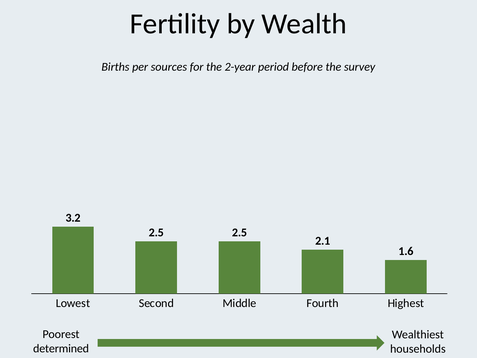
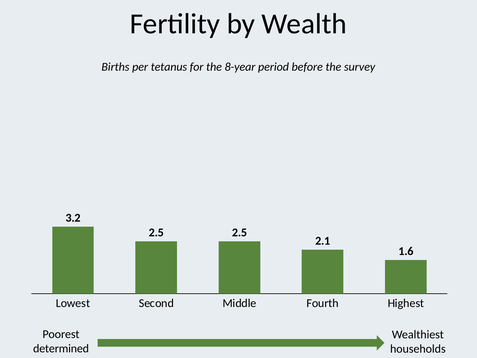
sources: sources -> tetanus (169, 67)
2-year: 2-year -> 8-year (240, 67)
